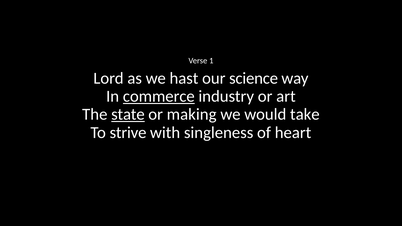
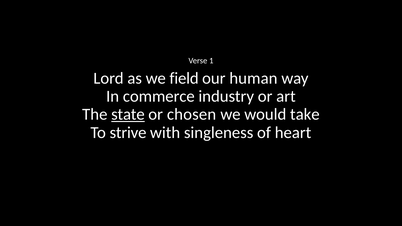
hast: hast -> field (184, 78)
science: science -> human (253, 78)
commerce underline: present -> none (159, 96)
making: making -> chosen (192, 115)
